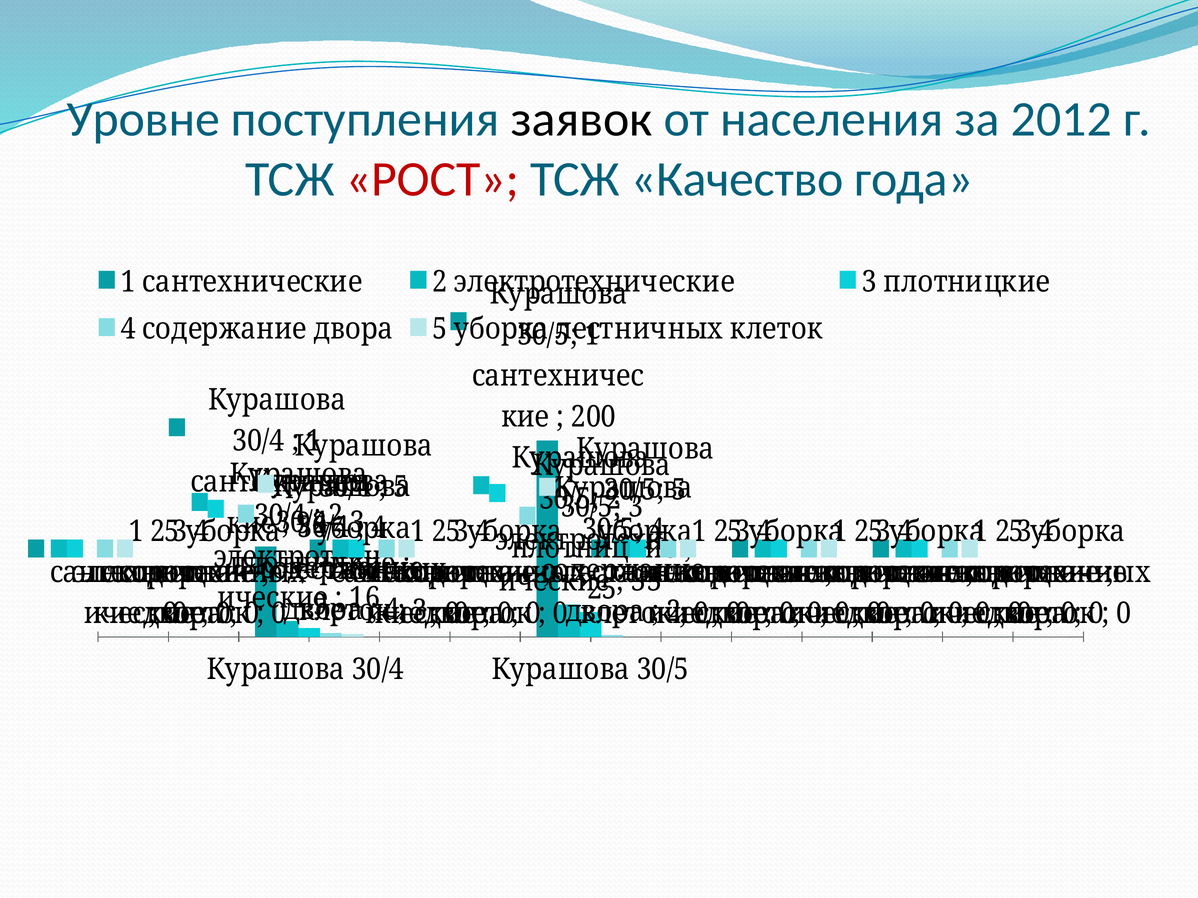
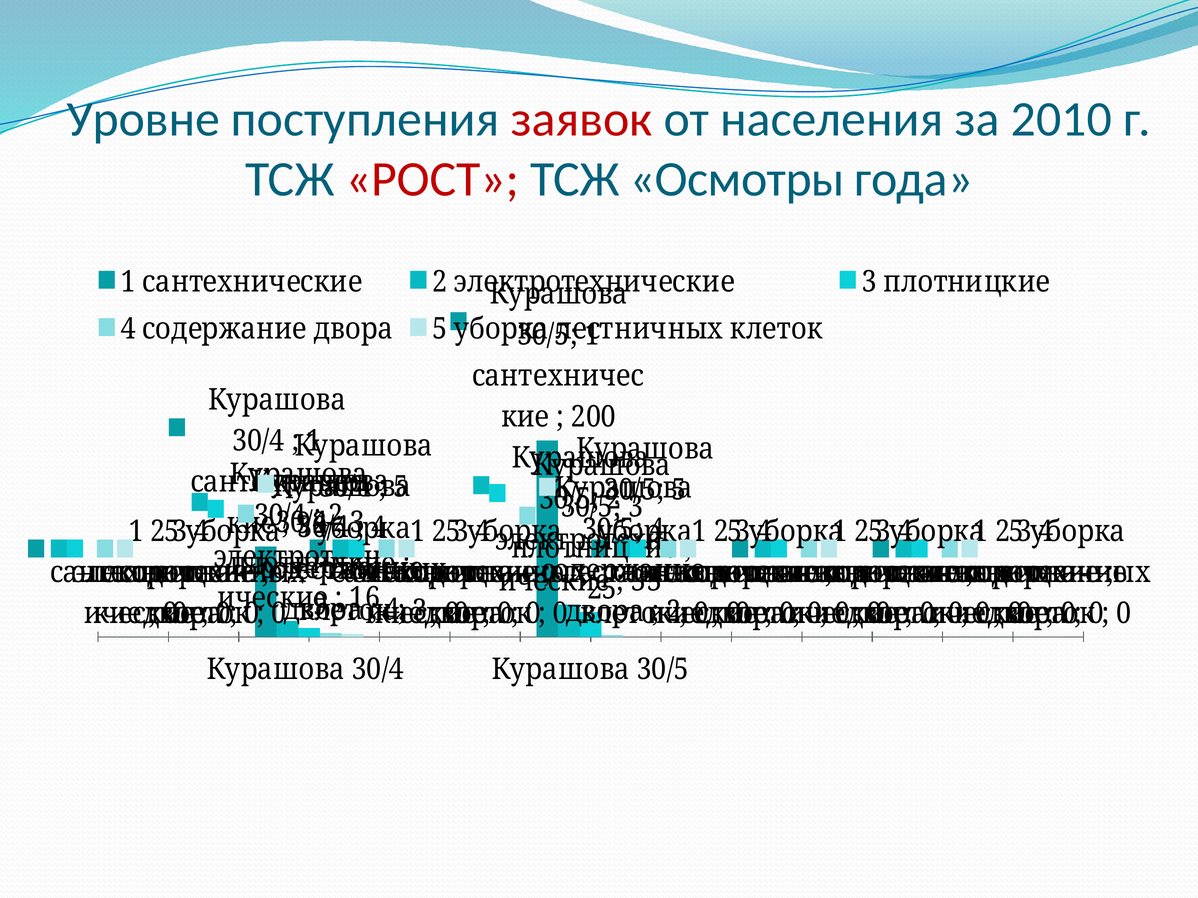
заявок colour: black -> red (582, 120)
2012: 2012 -> 2010 (1061, 120)
Качество: Качество -> Осмотры (737, 179)
